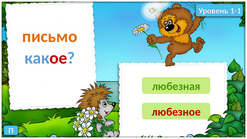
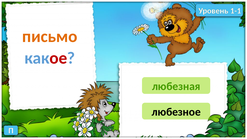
любезное colour: red -> black (176, 112)
